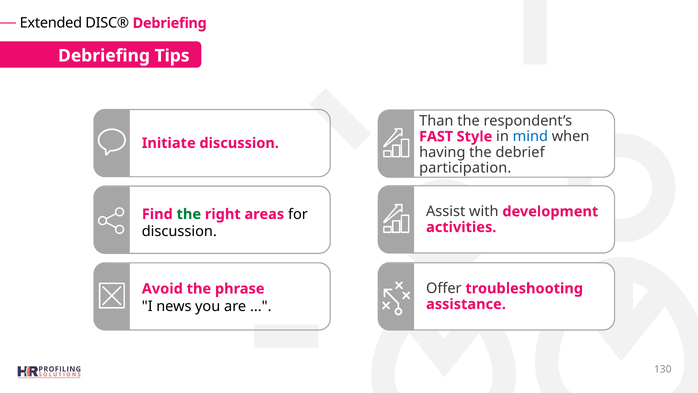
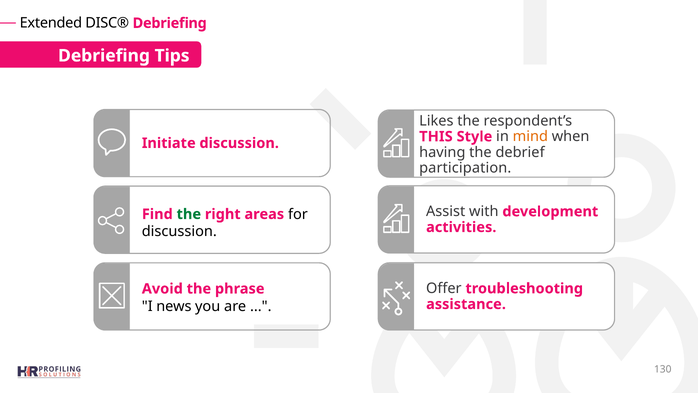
Than: Than -> Likes (436, 121)
FAST: FAST -> THIS (436, 136)
mind colour: blue -> orange (530, 136)
